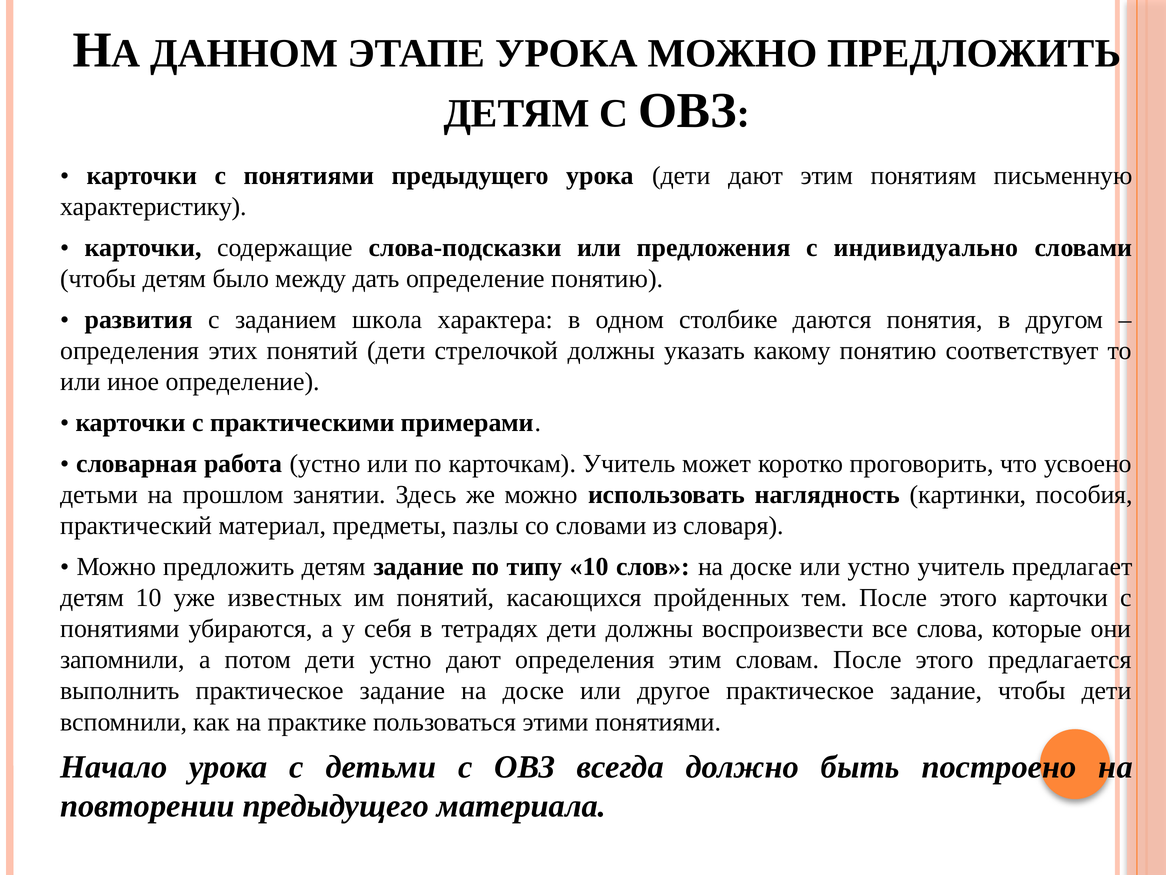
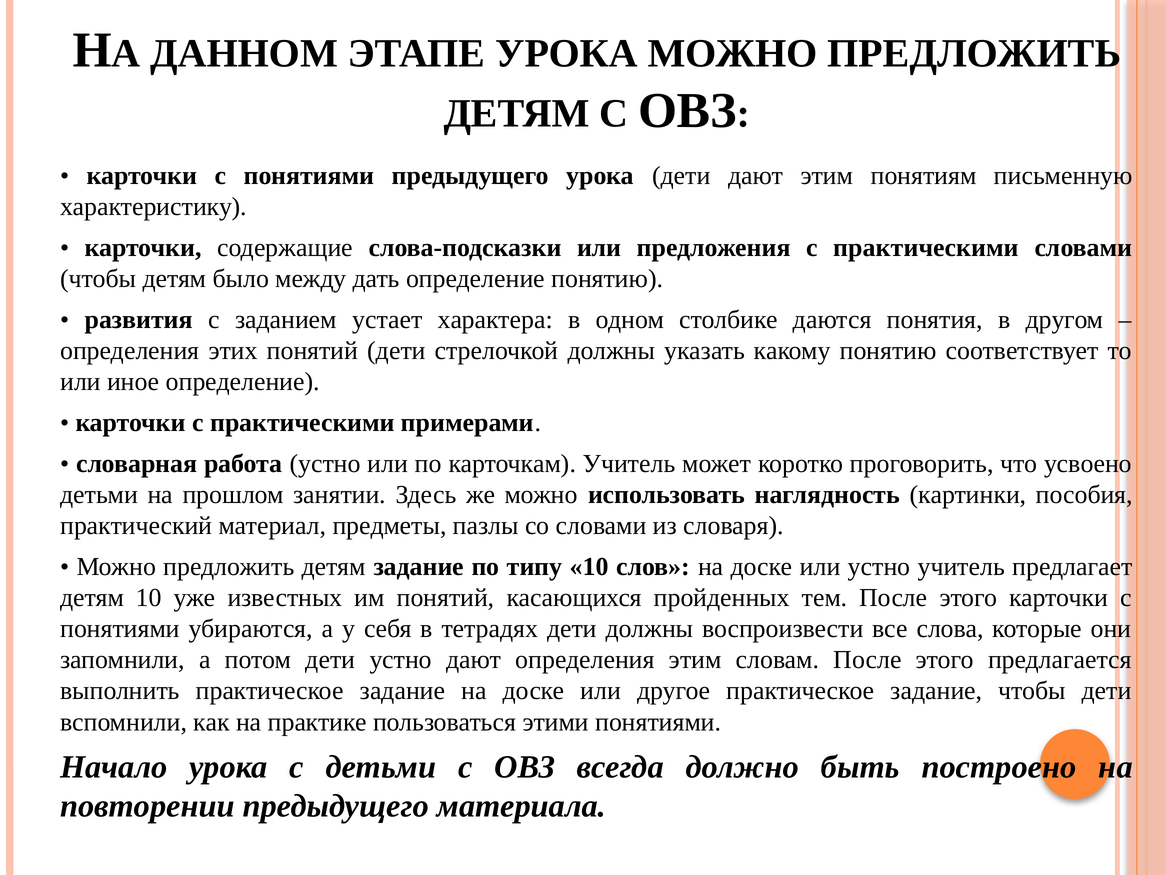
предложения с индивидуально: индивидуально -> практическими (926, 248)
школа: школа -> устает (387, 319)
